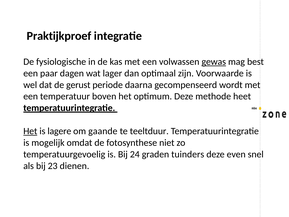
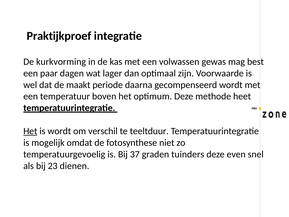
fysiologische: fysiologische -> kurkvorming (61, 62)
gewas underline: present -> none (214, 62)
gerust: gerust -> maakt (78, 85)
is lagere: lagere -> wordt (59, 131)
gaande: gaande -> verschil (103, 131)
24: 24 -> 37 (135, 154)
